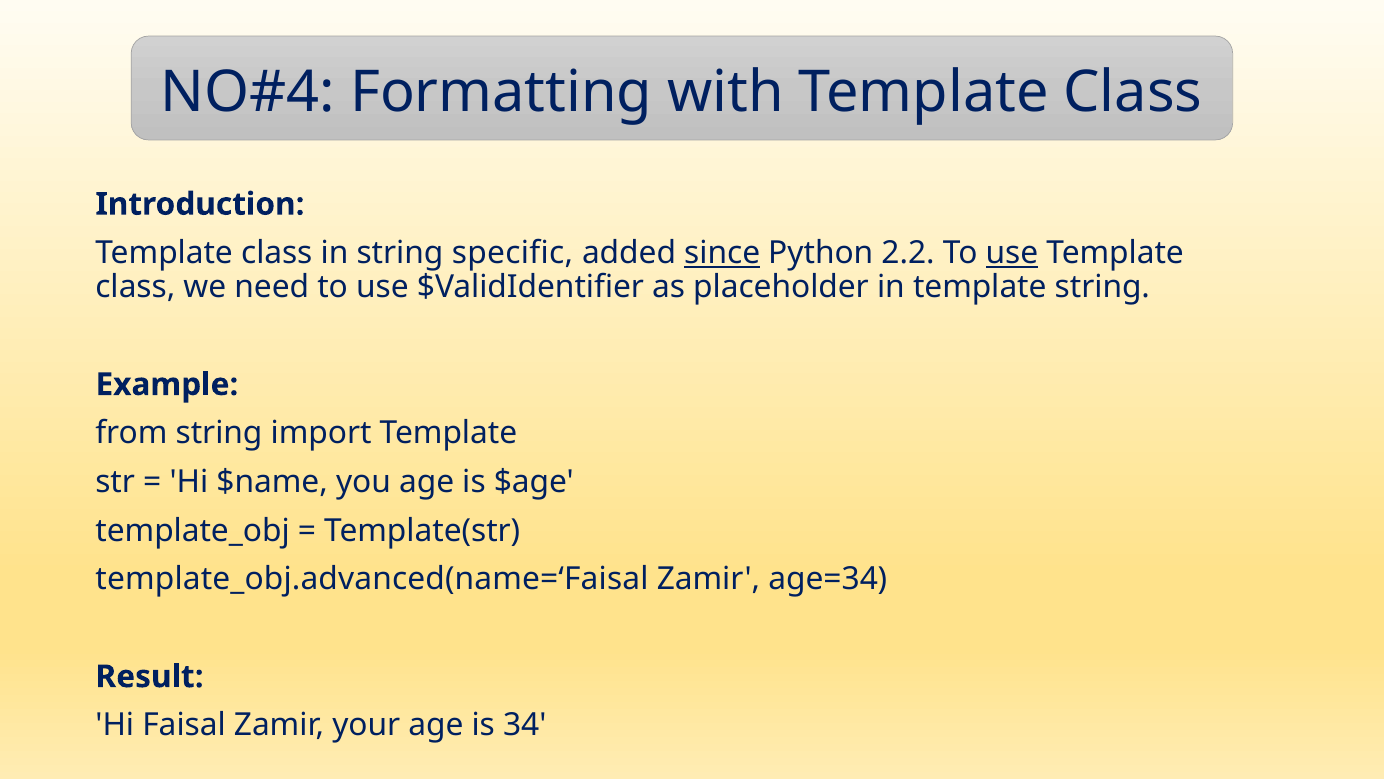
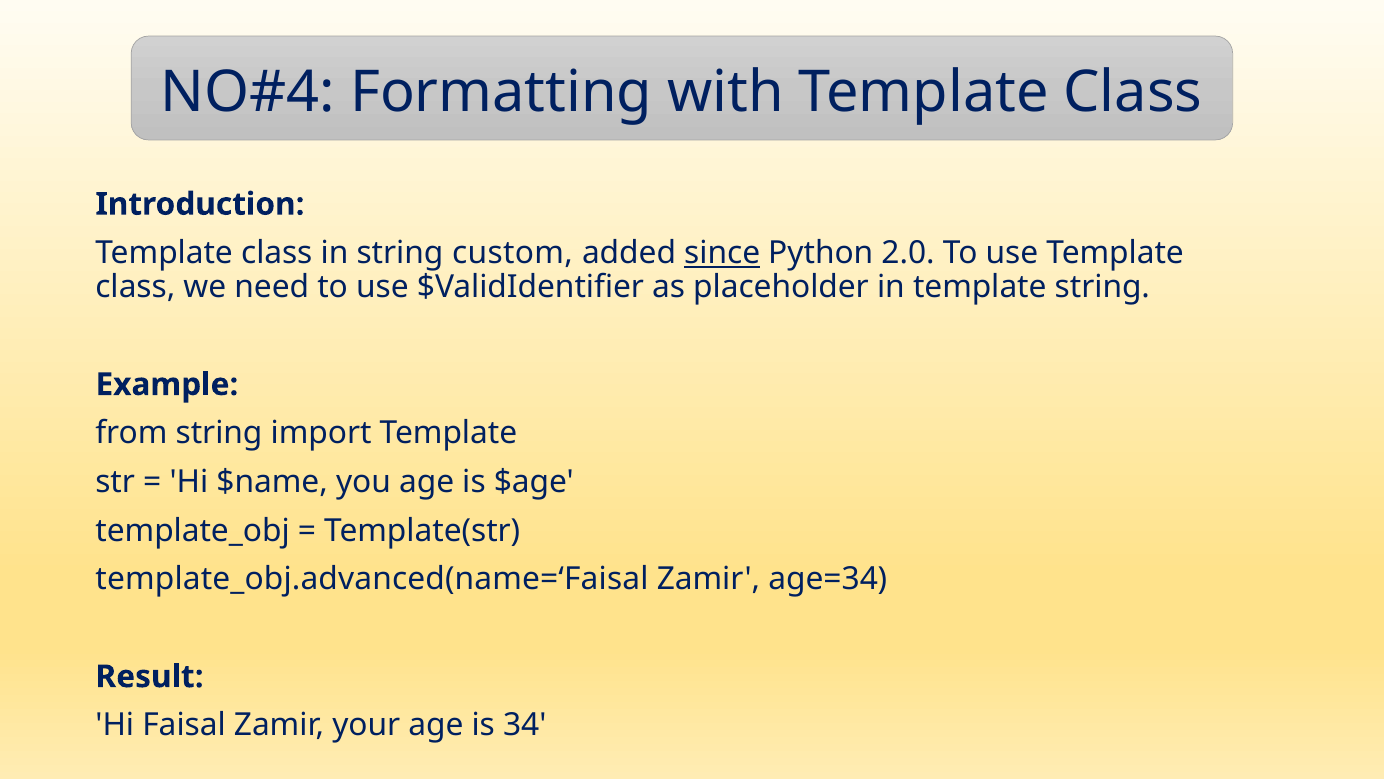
specific: specific -> custom (512, 253)
2.2: 2.2 -> 2.0 (908, 253)
use underline: present -> none (1012, 253)
